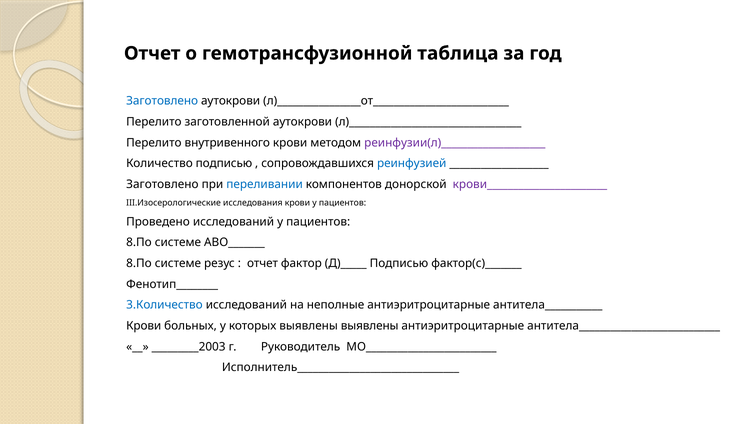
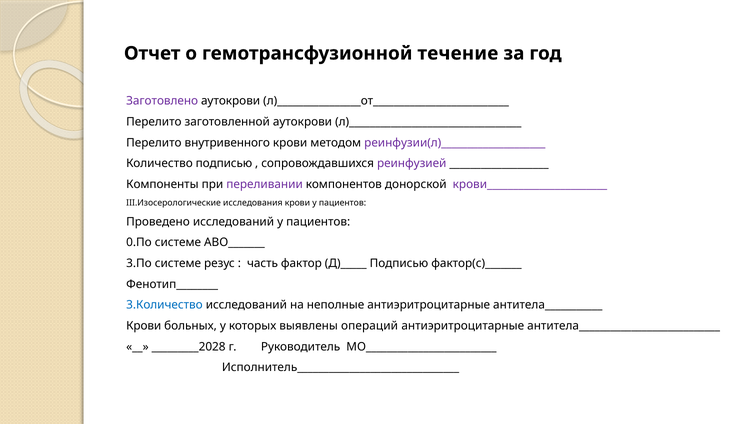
таблица: таблица -> течение (458, 53)
Заготовлено colour: blue -> purple (162, 101)
реинфузией colour: blue -> purple (412, 164)
Заготовлено: Заготовлено -> Компоненты (162, 184)
переливании colour: blue -> purple (265, 184)
8.По: 8.По -> 0.По (139, 243)
8.По: 8.По -> 3.По (139, 263)
отчет: отчет -> часть (263, 263)
выявлены выявлены: выявлены -> операций (370, 326)
_________2003: _________2003 -> _________2028 (189, 347)
